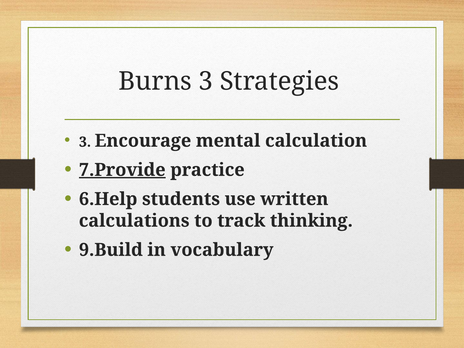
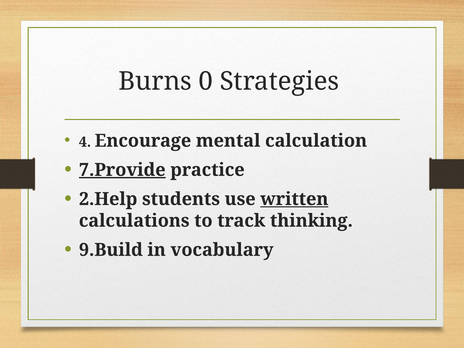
Burns 3: 3 -> 0 (206, 81)
3: 3 -> 4 (85, 142)
6.Help: 6.Help -> 2.Help (108, 199)
written underline: none -> present (294, 199)
